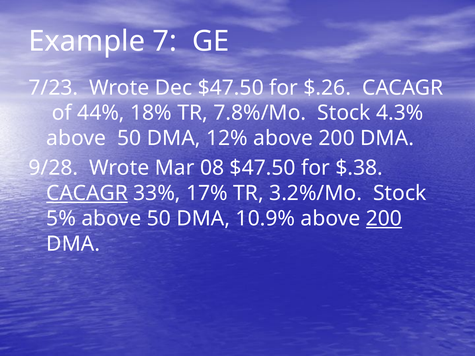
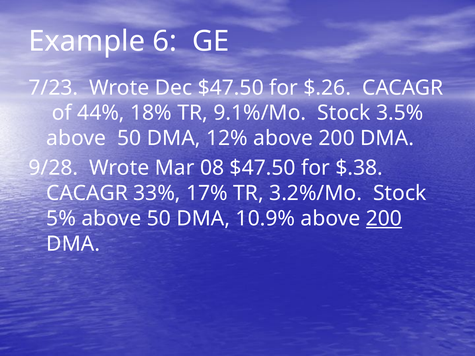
7: 7 -> 6 (165, 41)
7.8%/Mo: 7.8%/Mo -> 9.1%/Mo (260, 113)
4.3%: 4.3% -> 3.5% (400, 113)
CACAGR underline: present -> none (87, 193)
